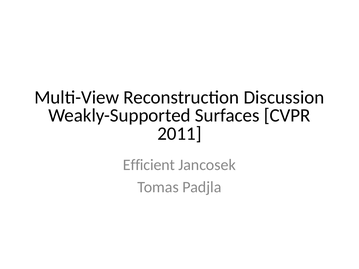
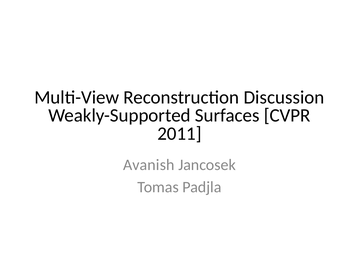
Efficient: Efficient -> Avanish (149, 165)
